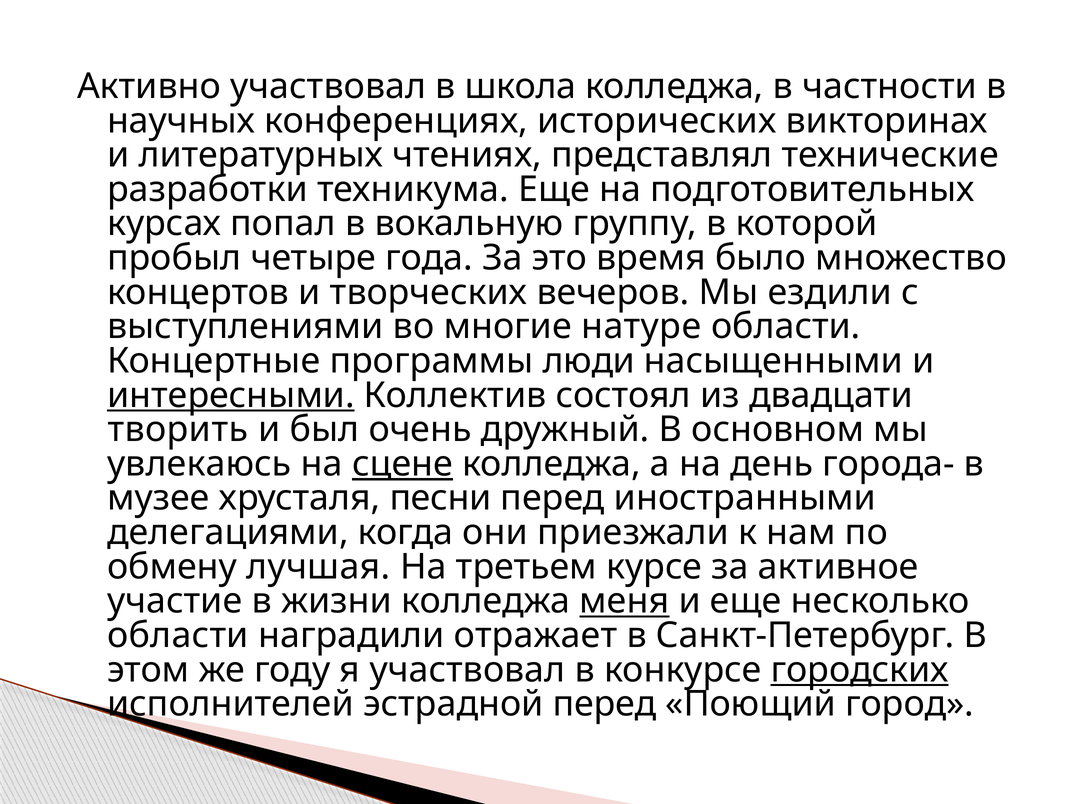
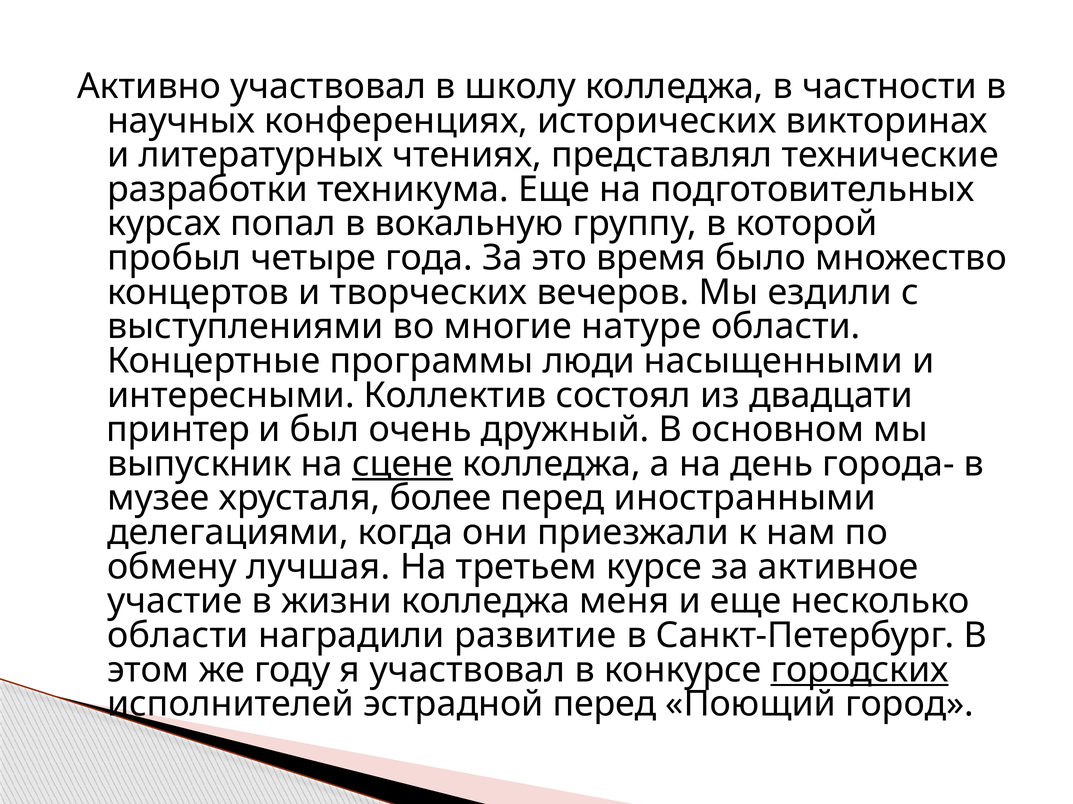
школа: школа -> школу (520, 86)
интересными underline: present -> none (231, 396)
творить: творить -> принтер (178, 430)
увлекаюсь: увлекаюсь -> выпускник (199, 464)
песни: песни -> более (441, 499)
меня underline: present -> none (624, 602)
отражает: отражает -> развитие (535, 636)
